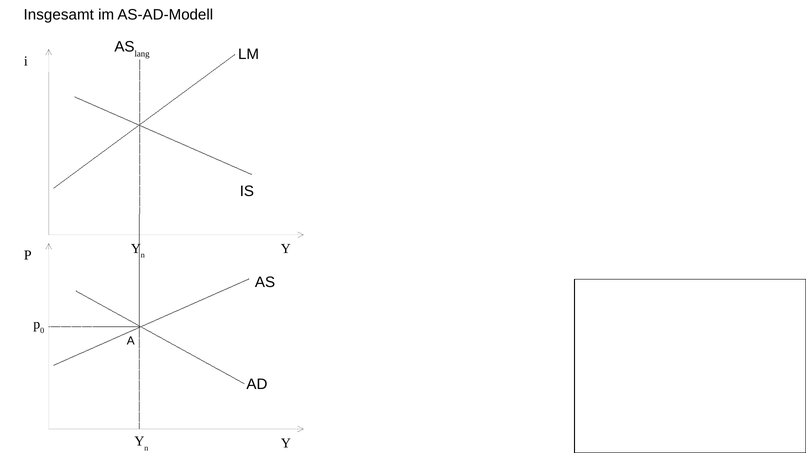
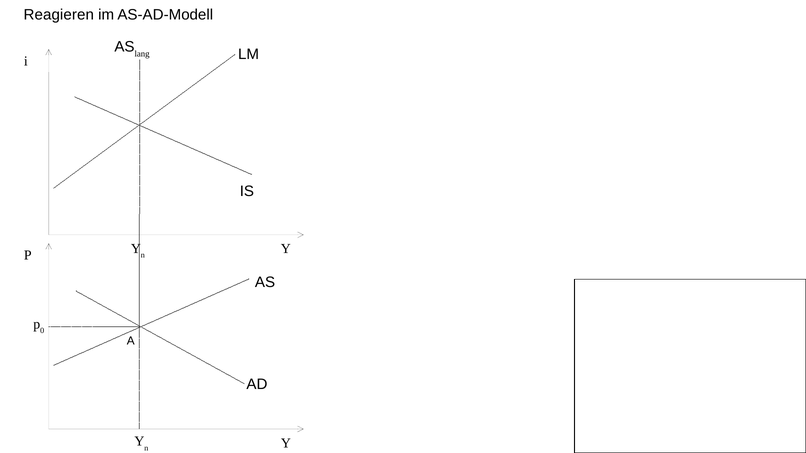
Insgesamt: Insgesamt -> Reagieren (59, 15)
